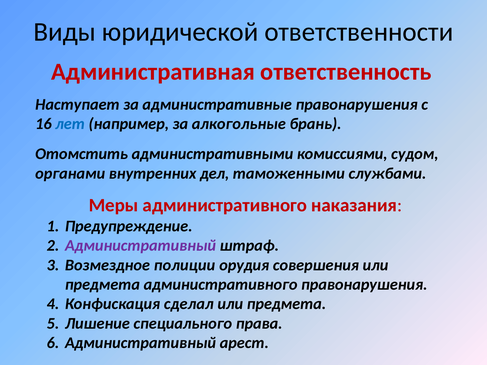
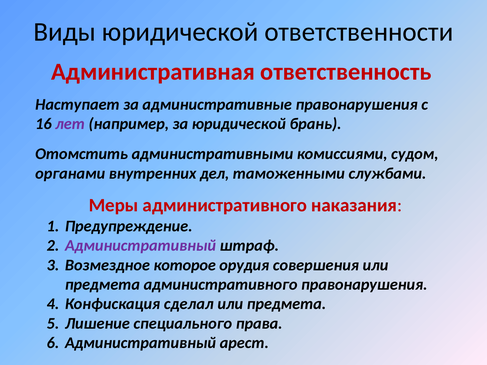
лет colour: blue -> purple (70, 124)
за алкогольные: алкогольные -> юридической (239, 124)
полиции: полиции -> которое (185, 265)
